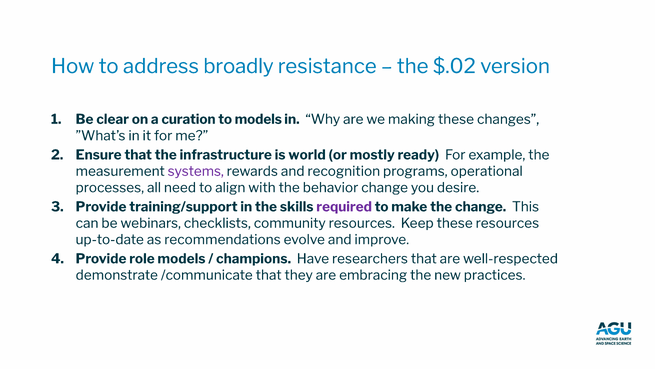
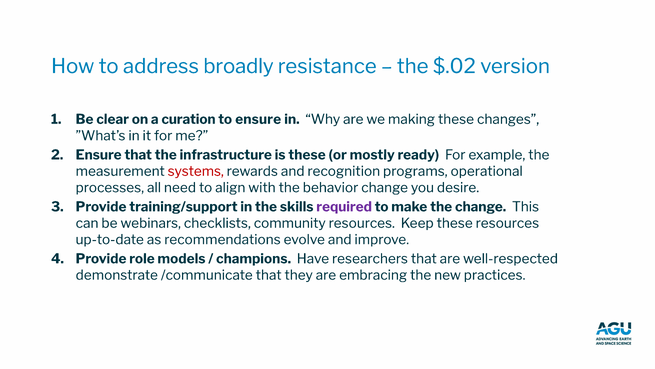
to models: models -> ensure (258, 119)
is world: world -> these (307, 155)
systems colour: purple -> red (196, 171)
